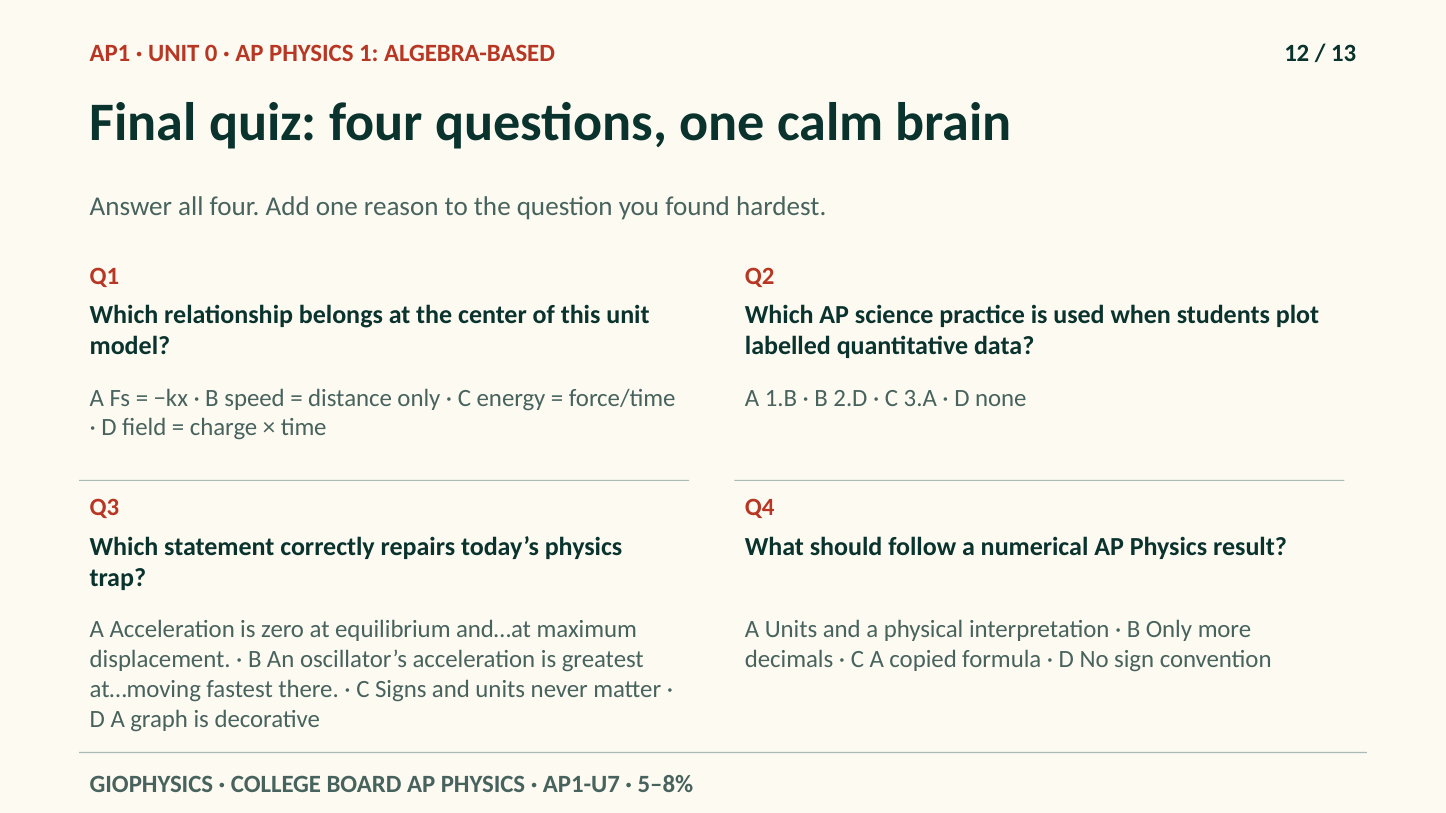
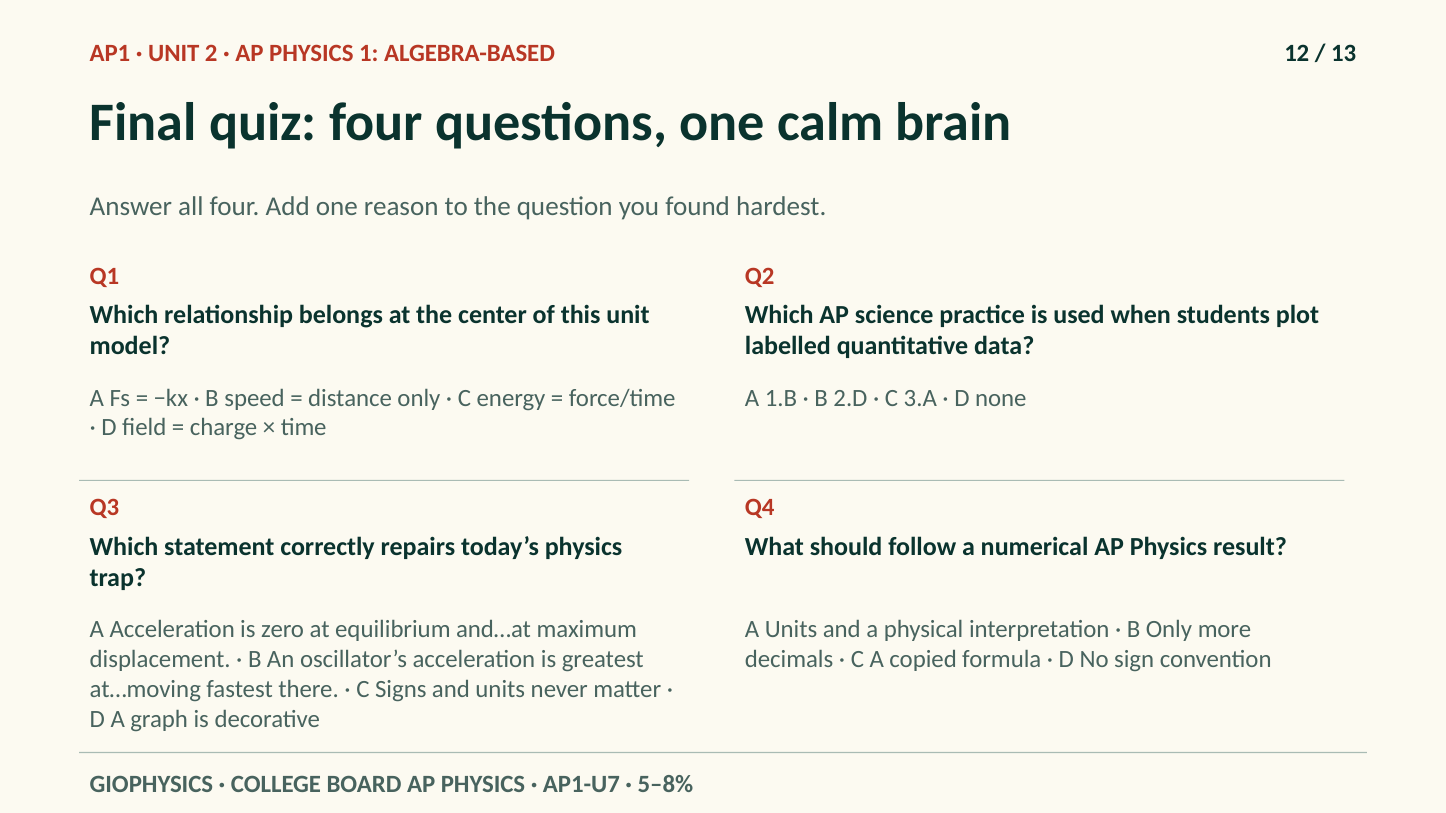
0: 0 -> 2 (211, 54)
